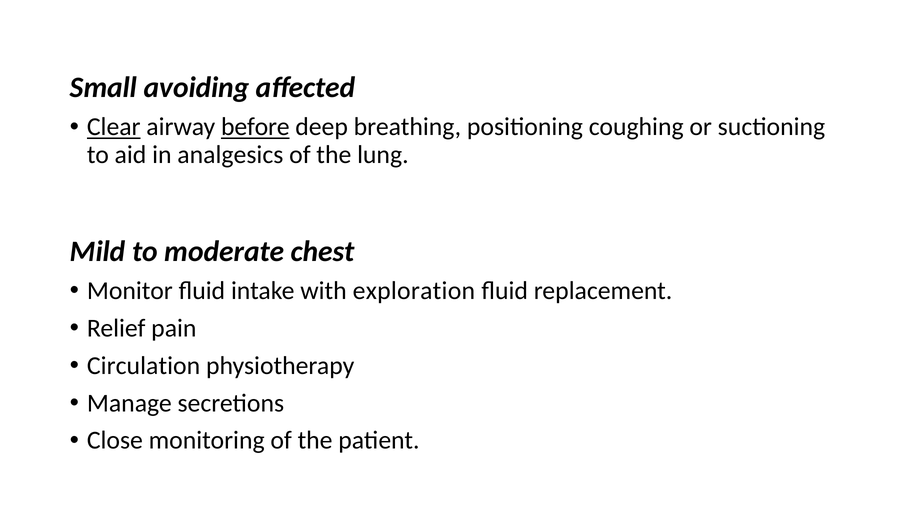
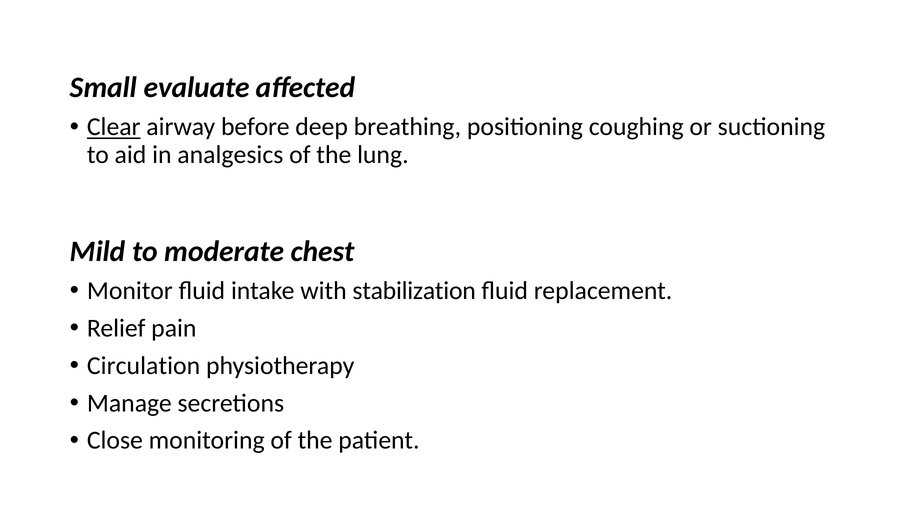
avoiding: avoiding -> evaluate (197, 87)
before underline: present -> none (255, 127)
exploration: exploration -> stabilization (414, 291)
